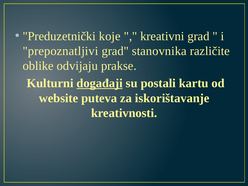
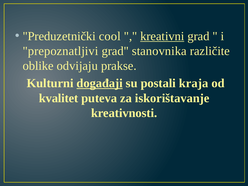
koje: koje -> cool (110, 36)
kreativni underline: none -> present (162, 36)
kartu: kartu -> kraja (194, 83)
website: website -> kvalitet (59, 98)
